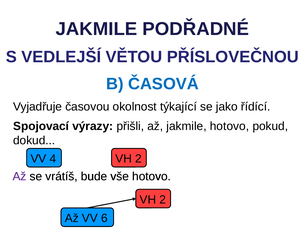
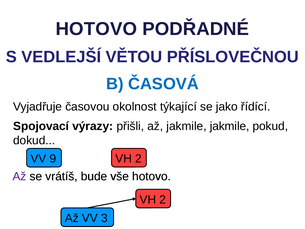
JAKMILE: JAKMILE -> HOTOVO (96, 29)
jakmile hotovo: hotovo -> jakmile (230, 126)
4: 4 -> 9 (53, 159)
6: 6 -> 3 (104, 218)
